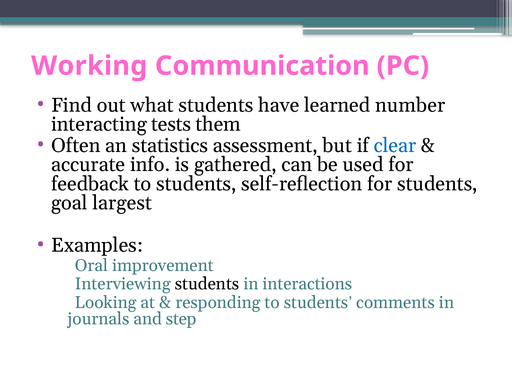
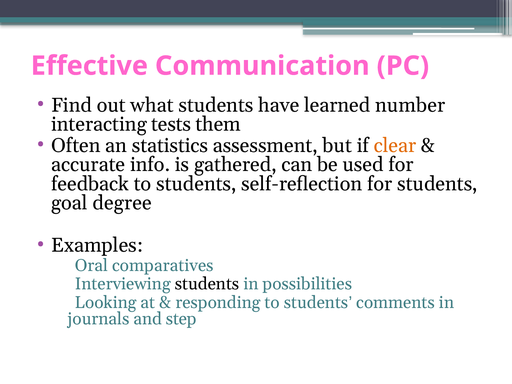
Working: Working -> Effective (89, 66)
clear colour: blue -> orange (395, 146)
largest: largest -> degree (122, 203)
improvement: improvement -> comparatives (163, 265)
interactions: interactions -> possibilities (307, 284)
